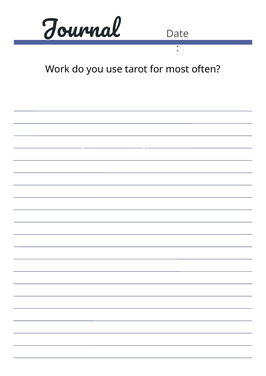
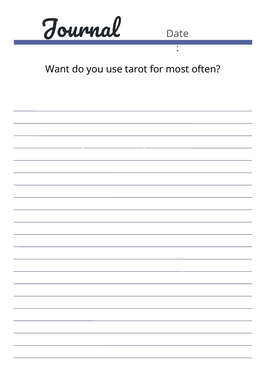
Work: Work -> Want (57, 69)
